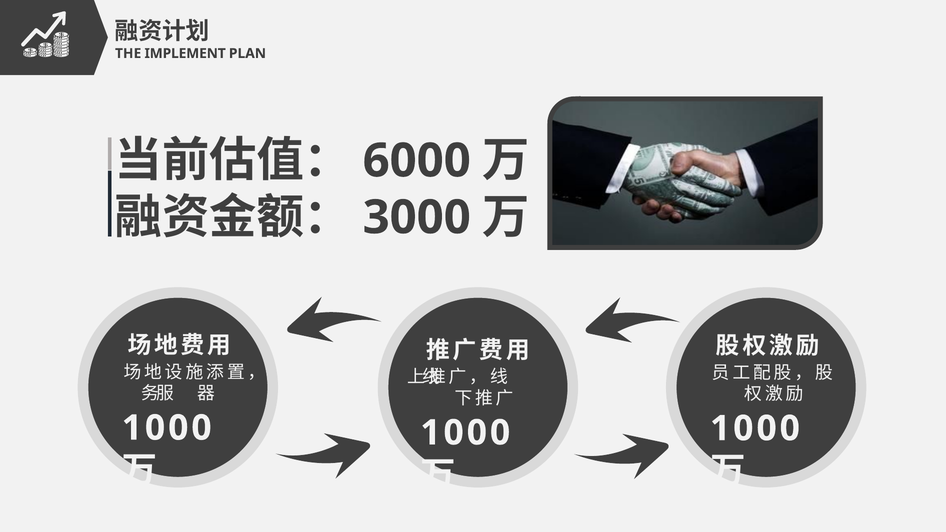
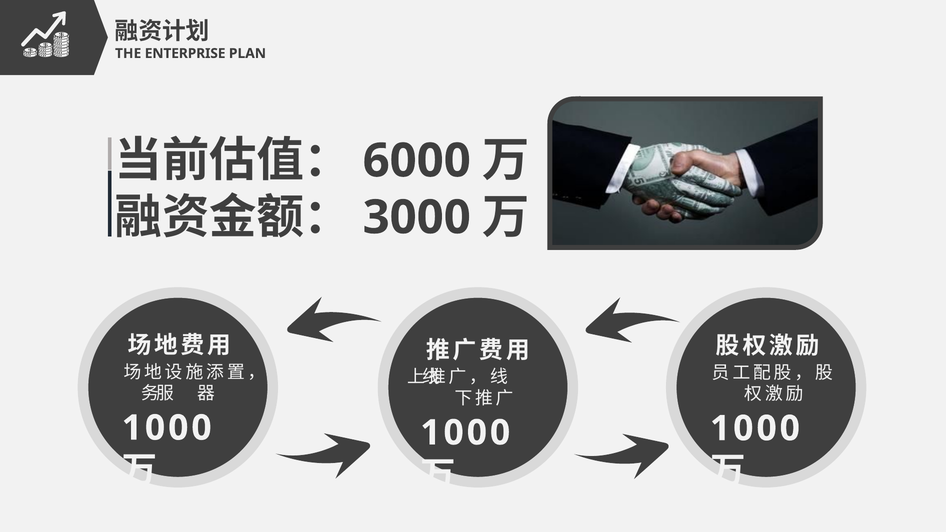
IMPLEMENT: IMPLEMENT -> ENTERPRISE (185, 53)
